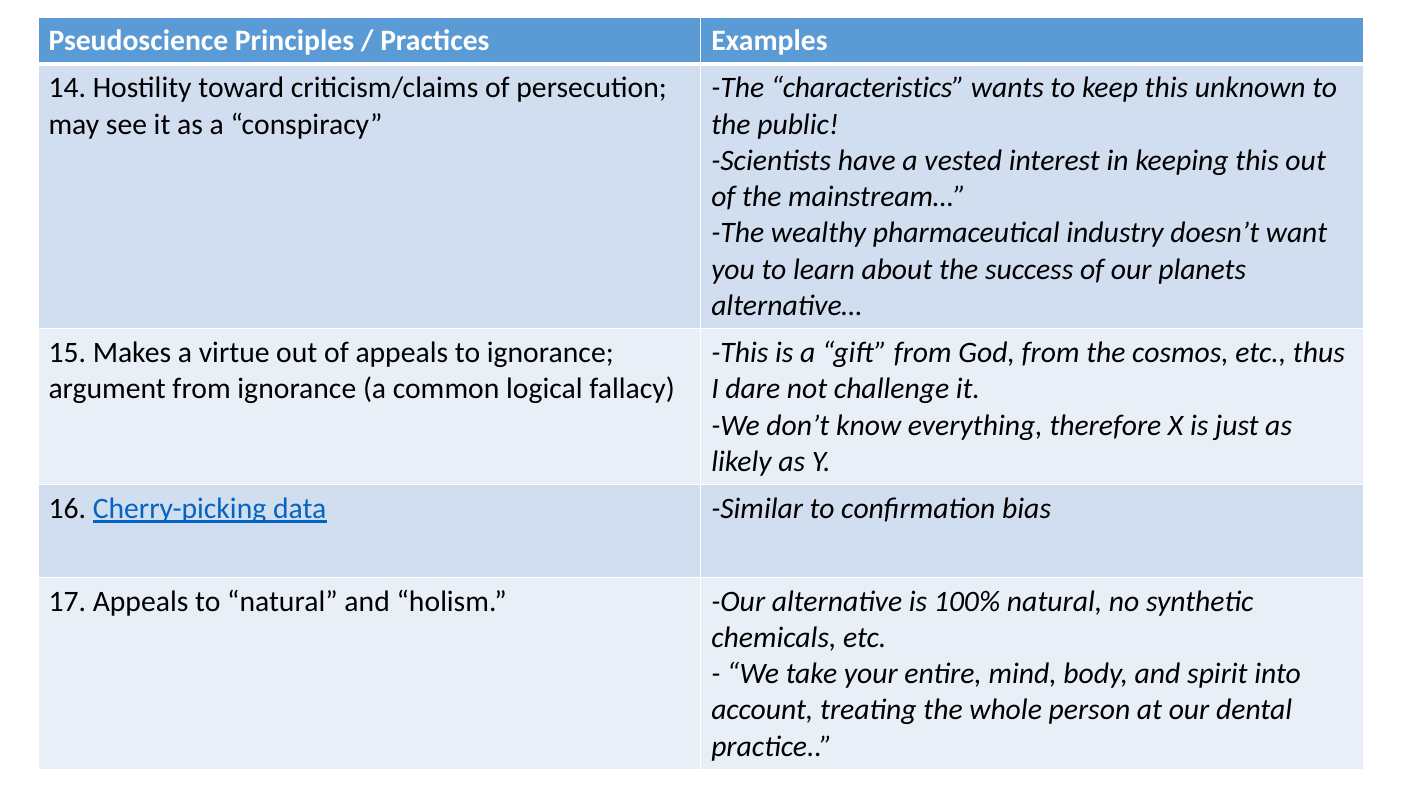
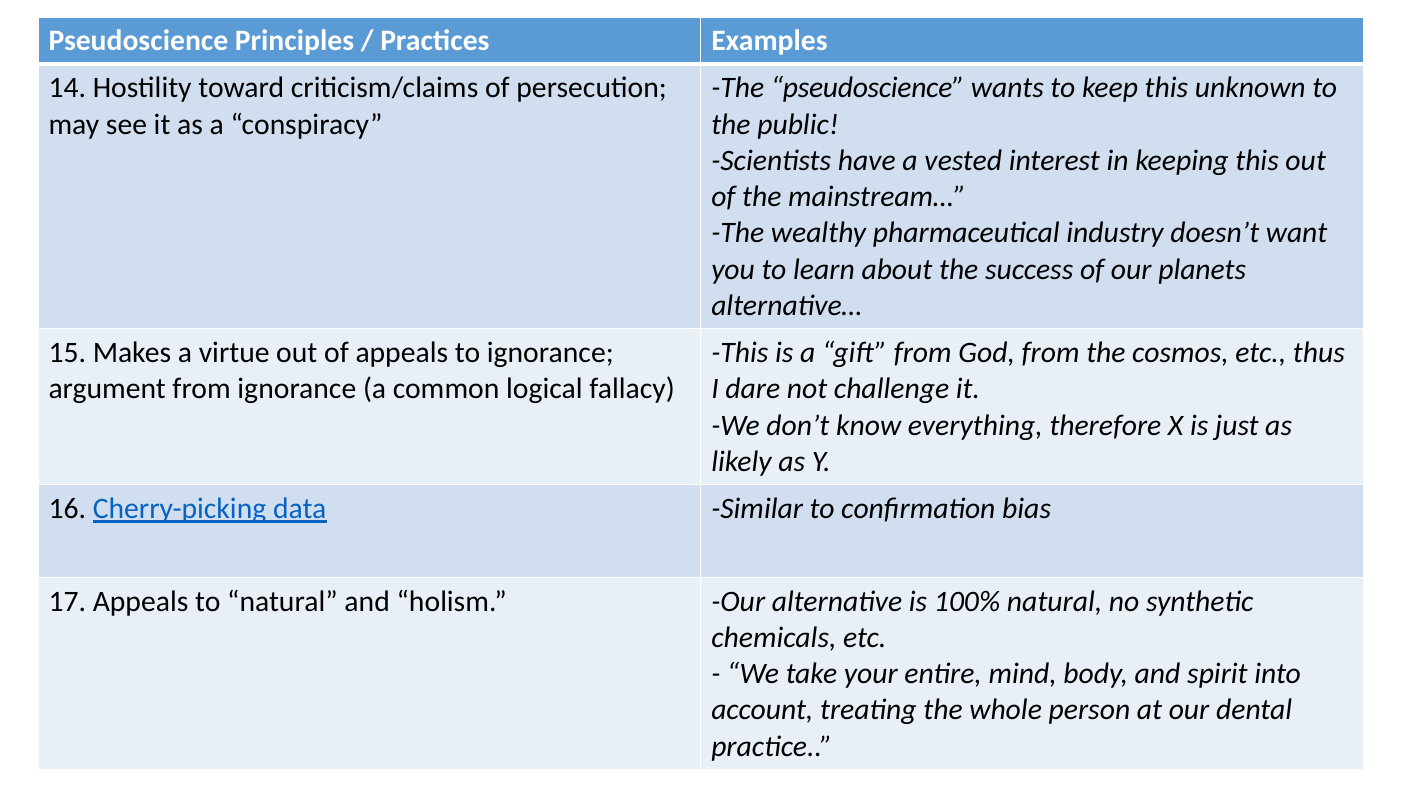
The characteristics: characteristics -> pseudoscience (868, 88)
